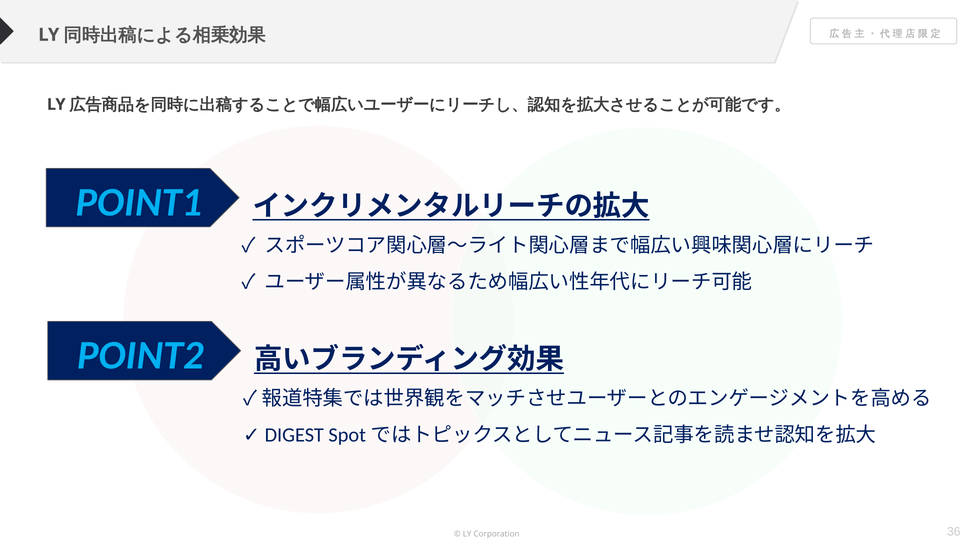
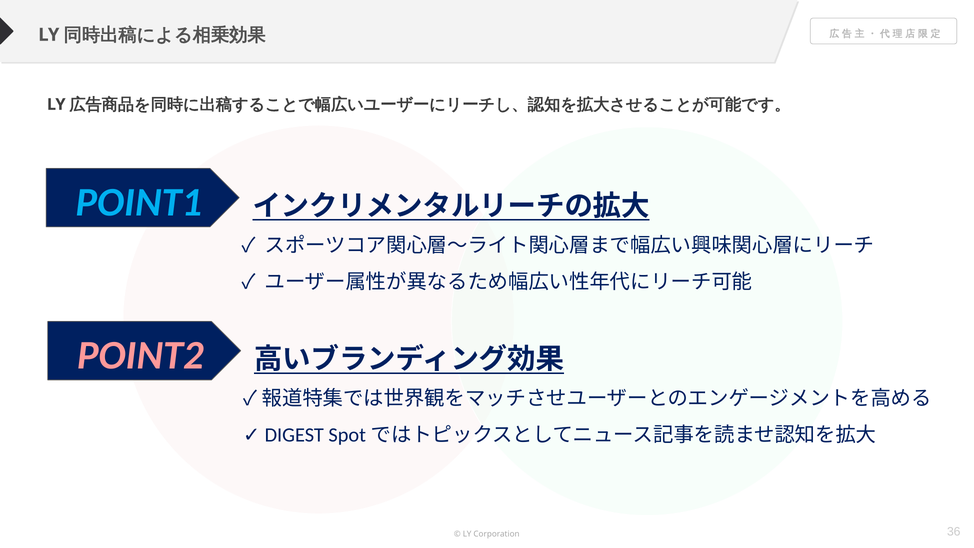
POINT2 colour: light blue -> pink (140, 355)
